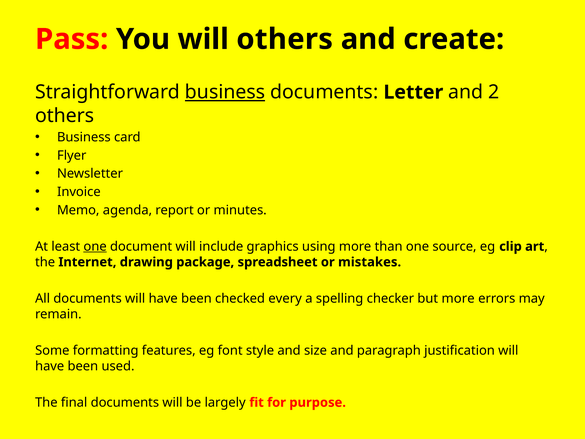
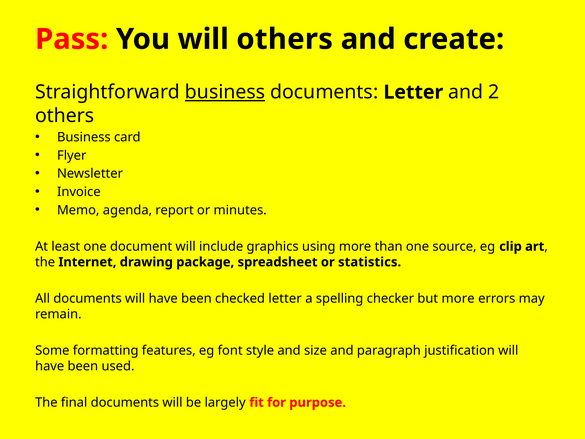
one underline: present -> none (95, 246)
mistakes: mistakes -> statistics (370, 262)
checked every: every -> letter (285, 298)
